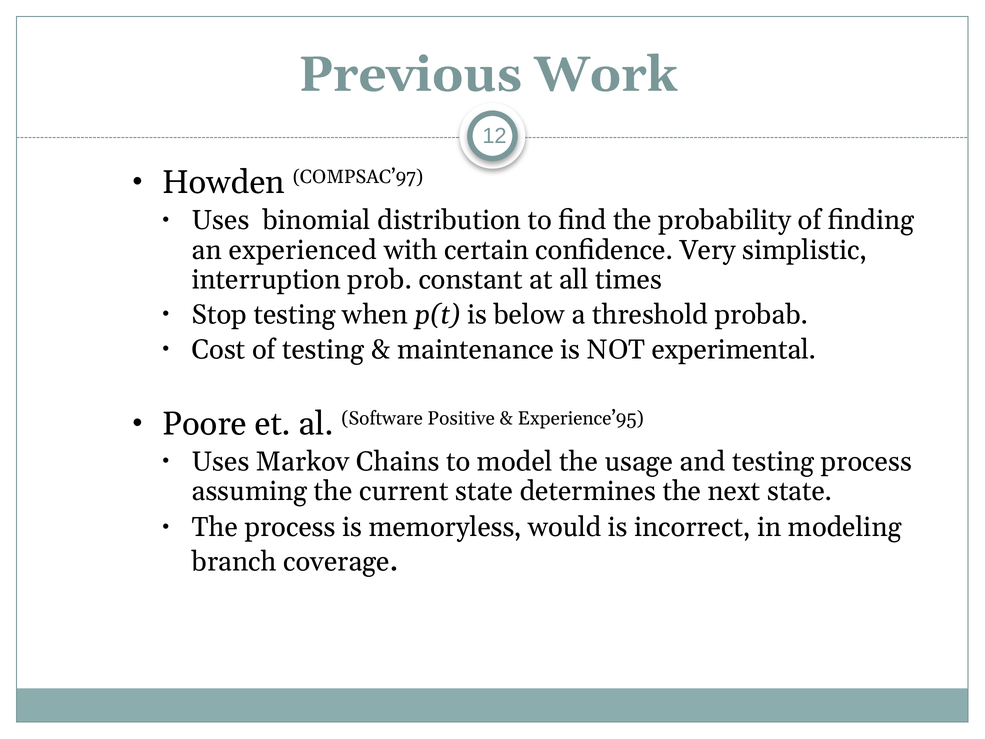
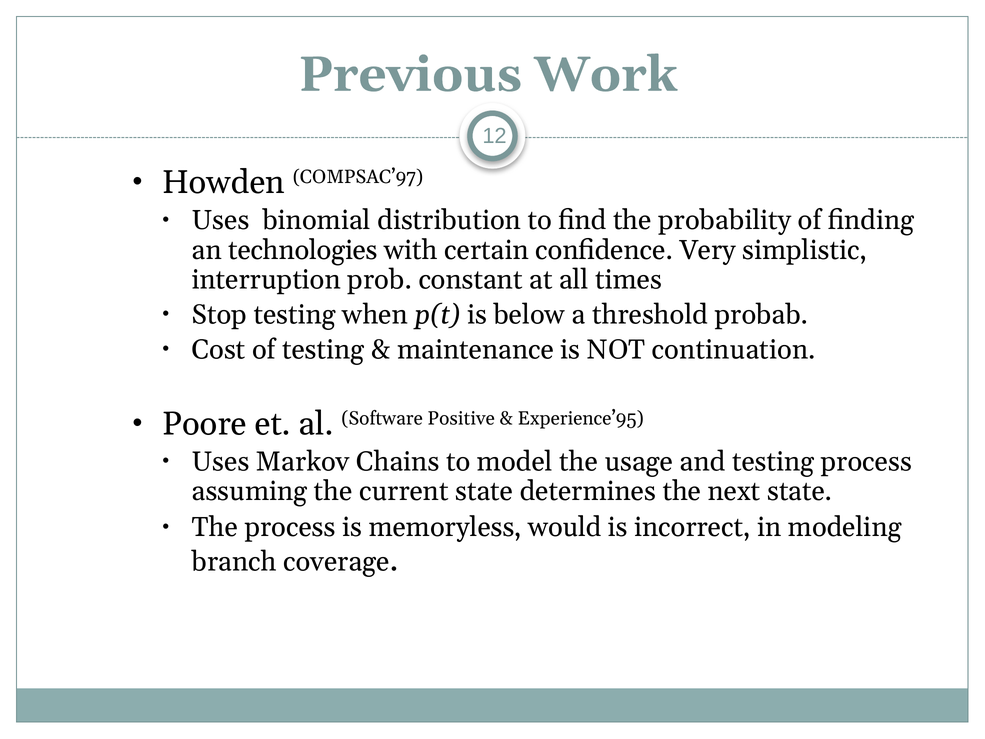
experienced: experienced -> technologies (303, 250)
experimental: experimental -> continuation (734, 350)
